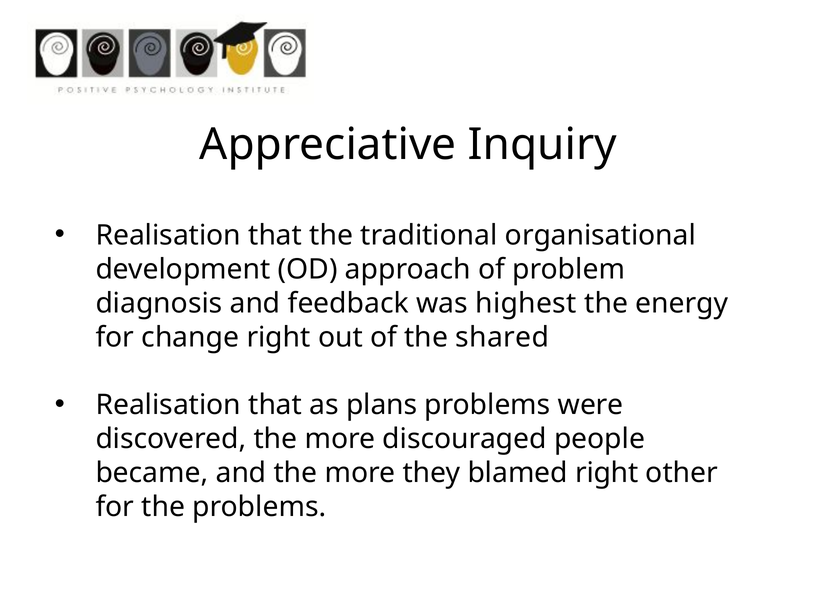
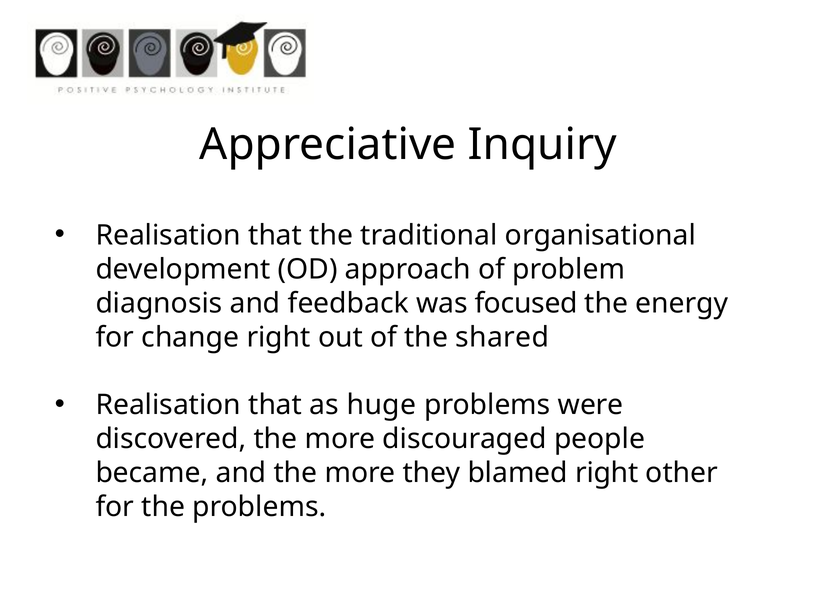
highest: highest -> focused (526, 303)
plans: plans -> huge (381, 405)
